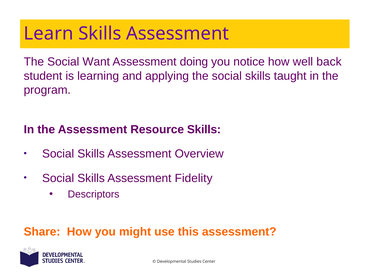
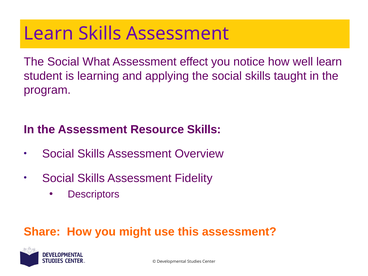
Want: Want -> What (96, 62)
doing: doing -> effect (194, 62)
well back: back -> learn (329, 62)
